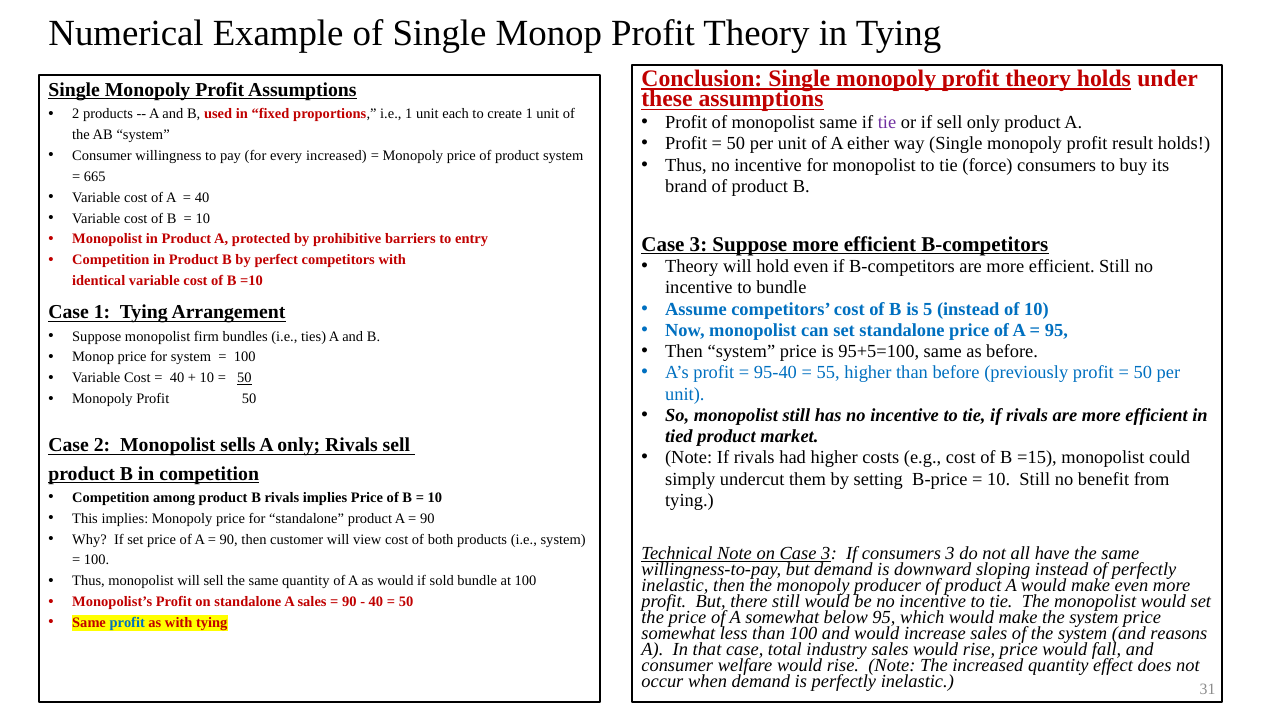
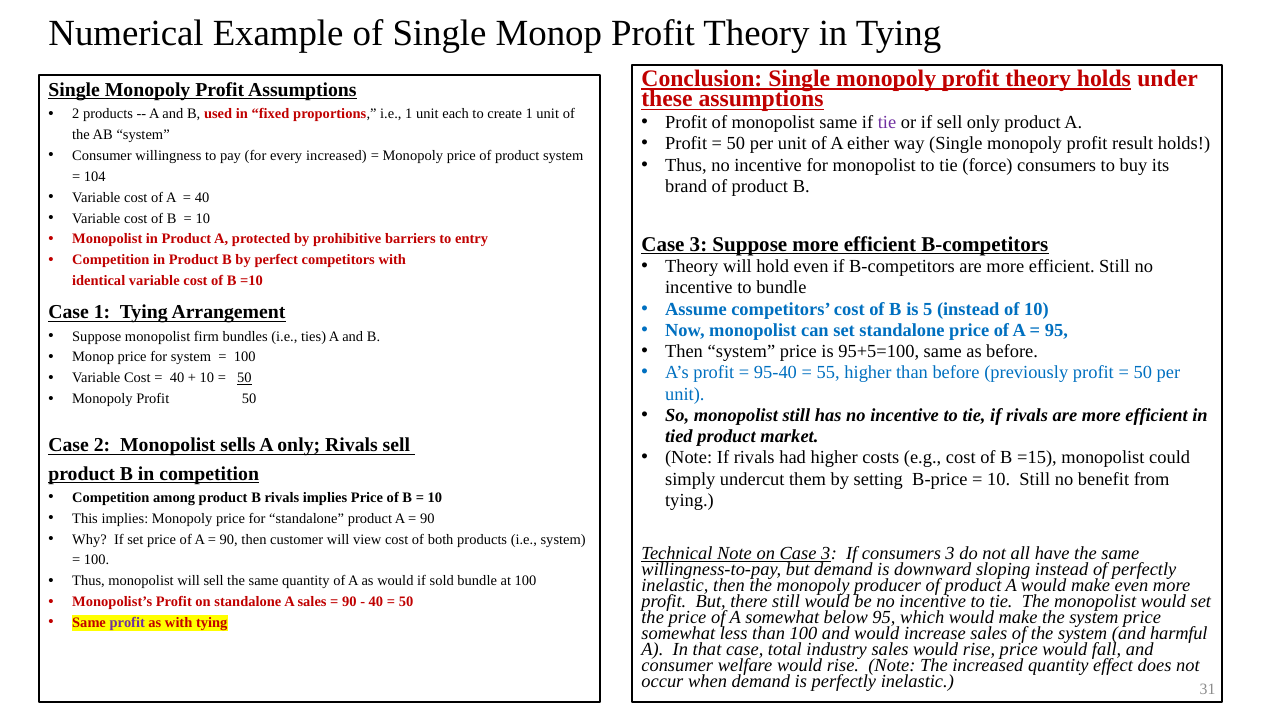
665: 665 -> 104 (95, 177)
profit colour: blue -> purple (127, 623)
reasons: reasons -> harmful (1179, 633)
